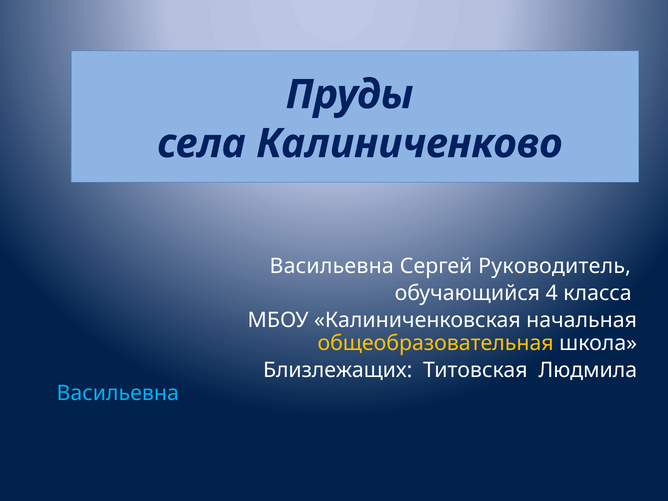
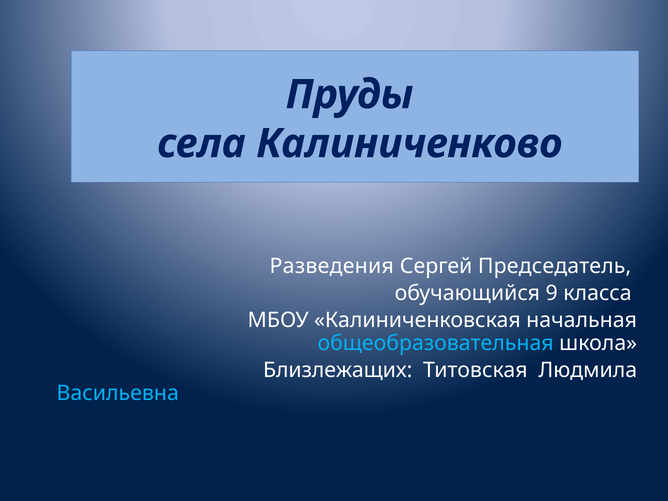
Васильевна: Васильевна -> Разведения (332, 266)
Руководитель: Руководитель -> Председатель (555, 266)
4: 4 -> 9 (552, 293)
общеобразовательная colour: yellow -> light blue (436, 343)
